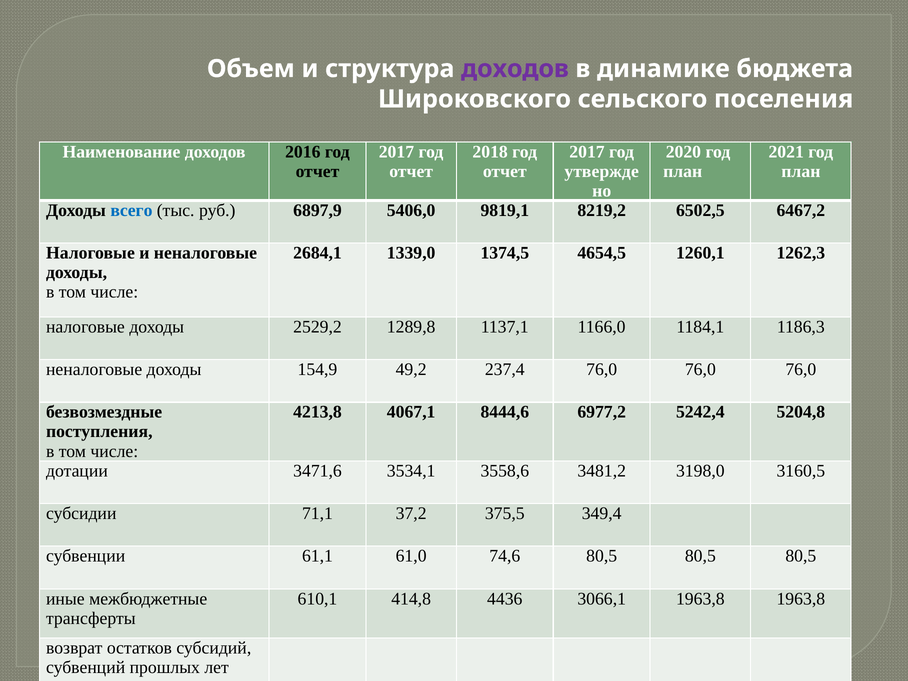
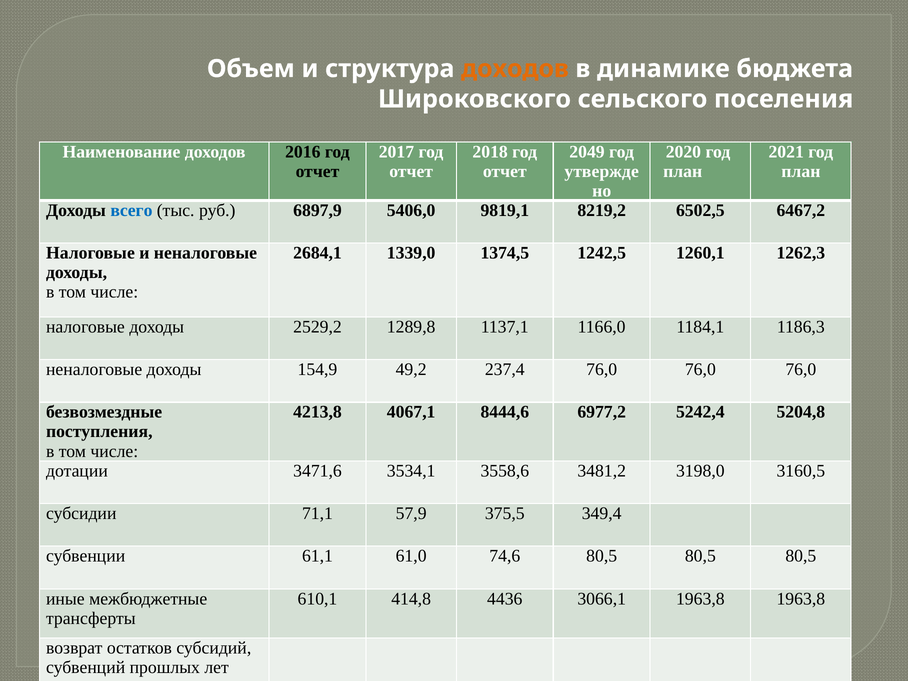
доходов colour: purple -> orange (515, 69)
2017: 2017 -> 2049 (587, 152)
4654,5: 4654,5 -> 1242,5 (602, 253)
37,2: 37,2 -> 57,9 (411, 513)
